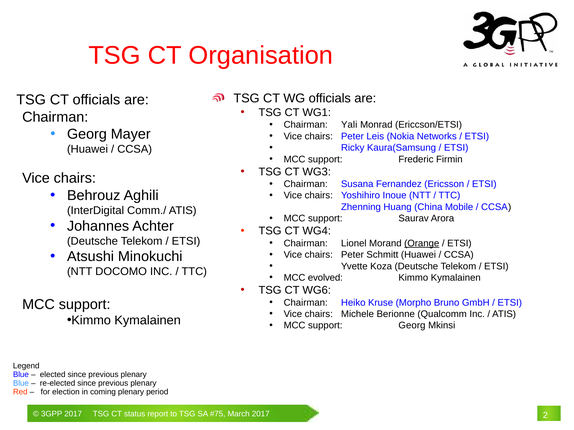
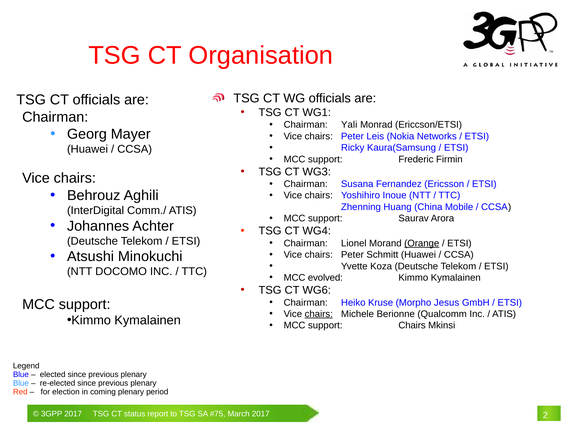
Bruno: Bruno -> Jesus (447, 303)
chairs underline: none -> present (319, 314)
support Georg: Georg -> Chairs (412, 326)
